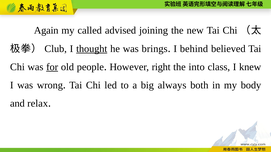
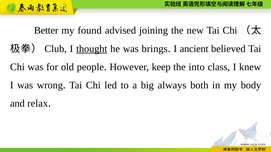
Again: Again -> Better (46, 31)
called: called -> found (90, 31)
behind: behind -> ancient (194, 49)
for underline: present -> none (52, 67)
right: right -> keep (161, 67)
